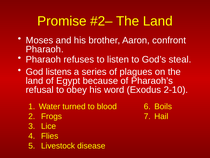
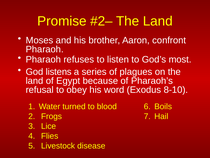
steal: steal -> most (180, 59)
2-10: 2-10 -> 8-10 (176, 90)
